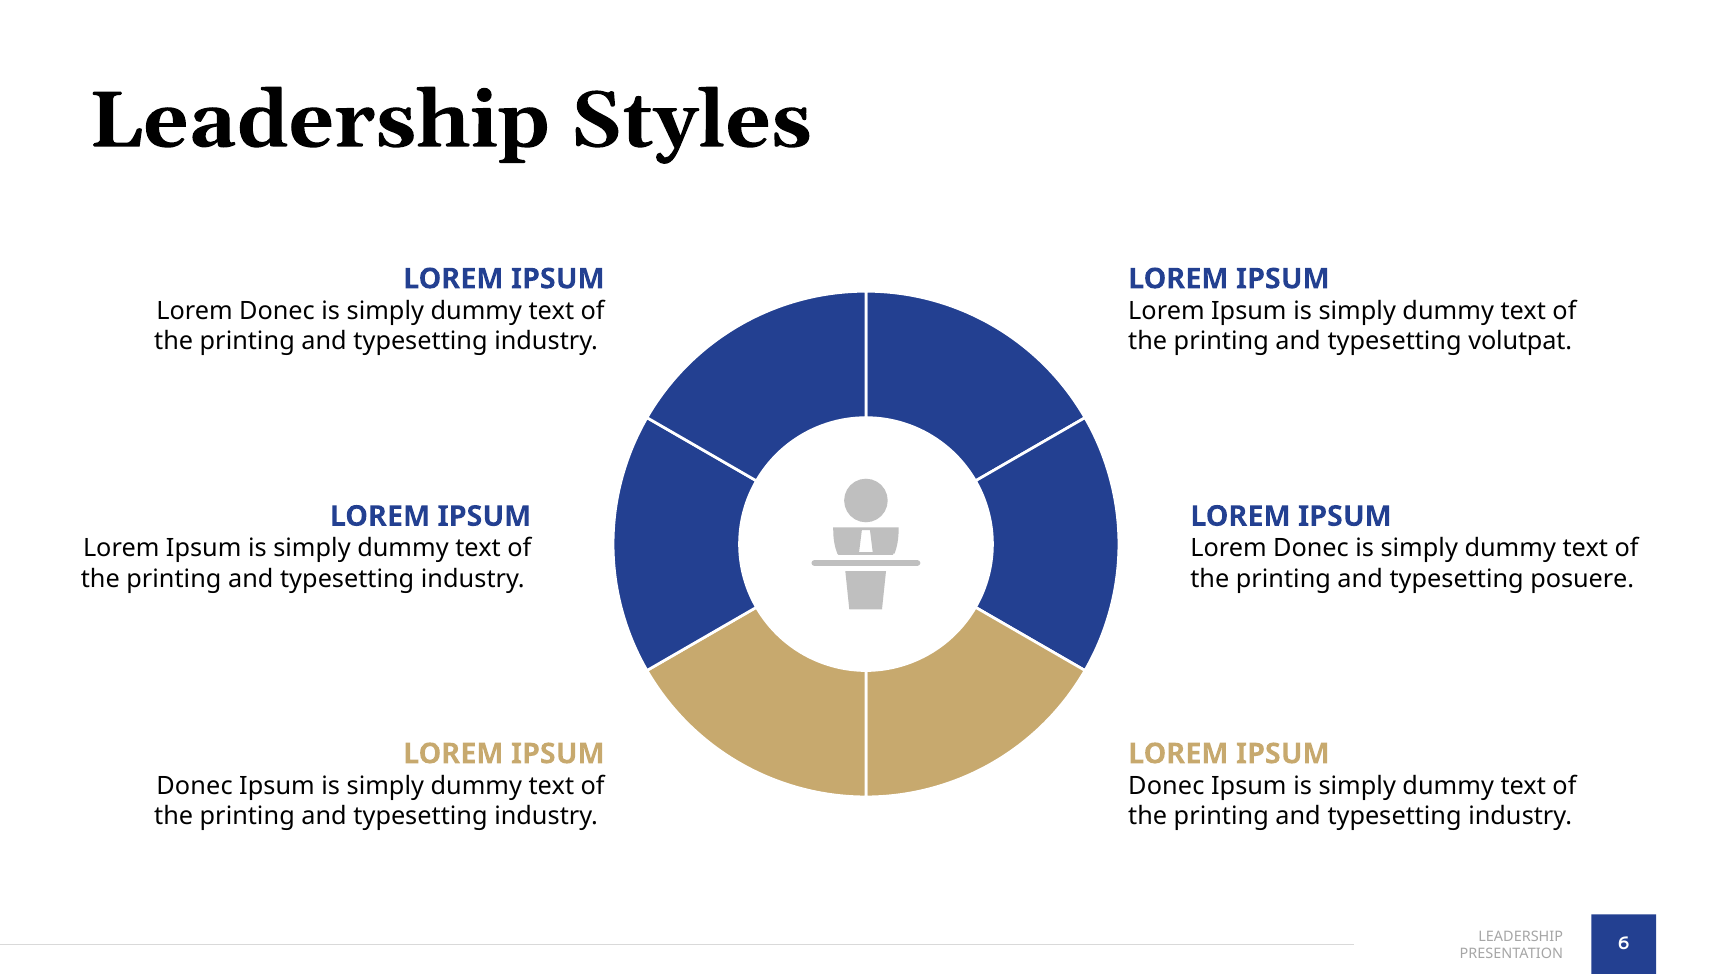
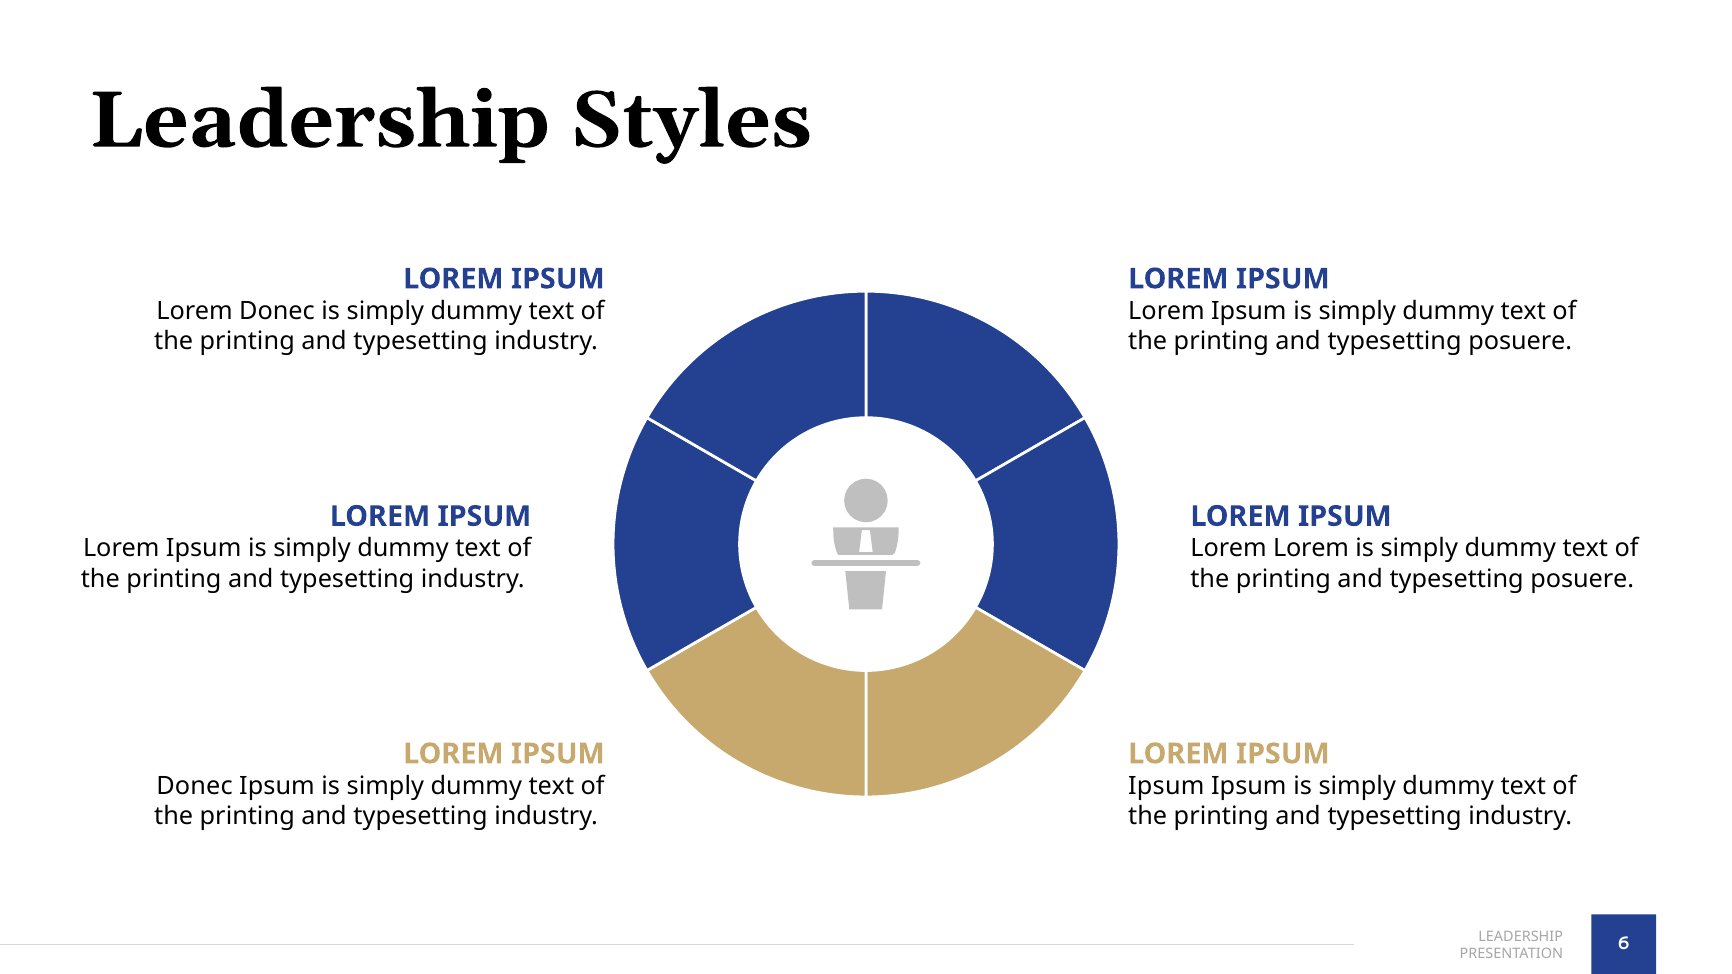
volutpat: volutpat -> posuere (1520, 342)
Donec: Donec -> Lorem (1311, 549)
Donec: Donec -> Ipsum (1166, 786)
